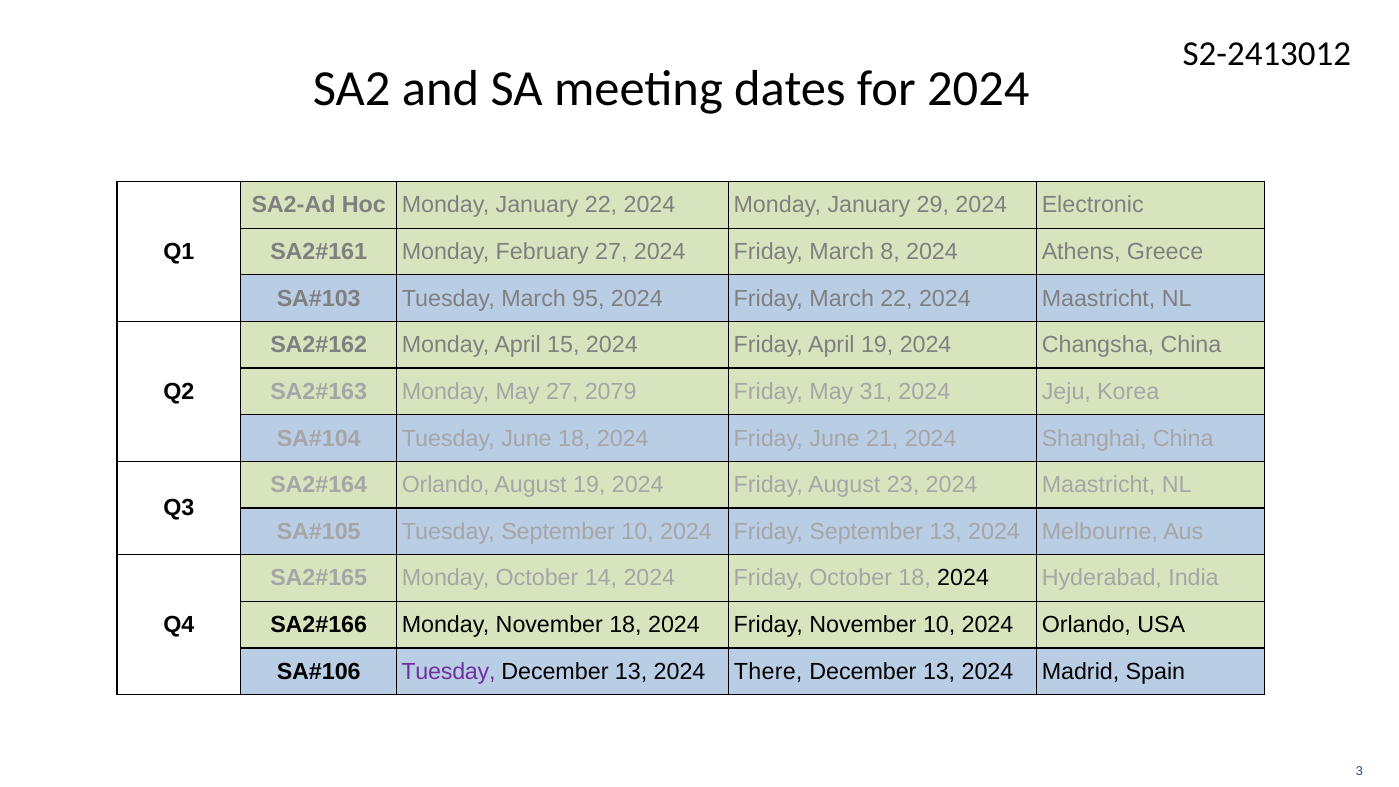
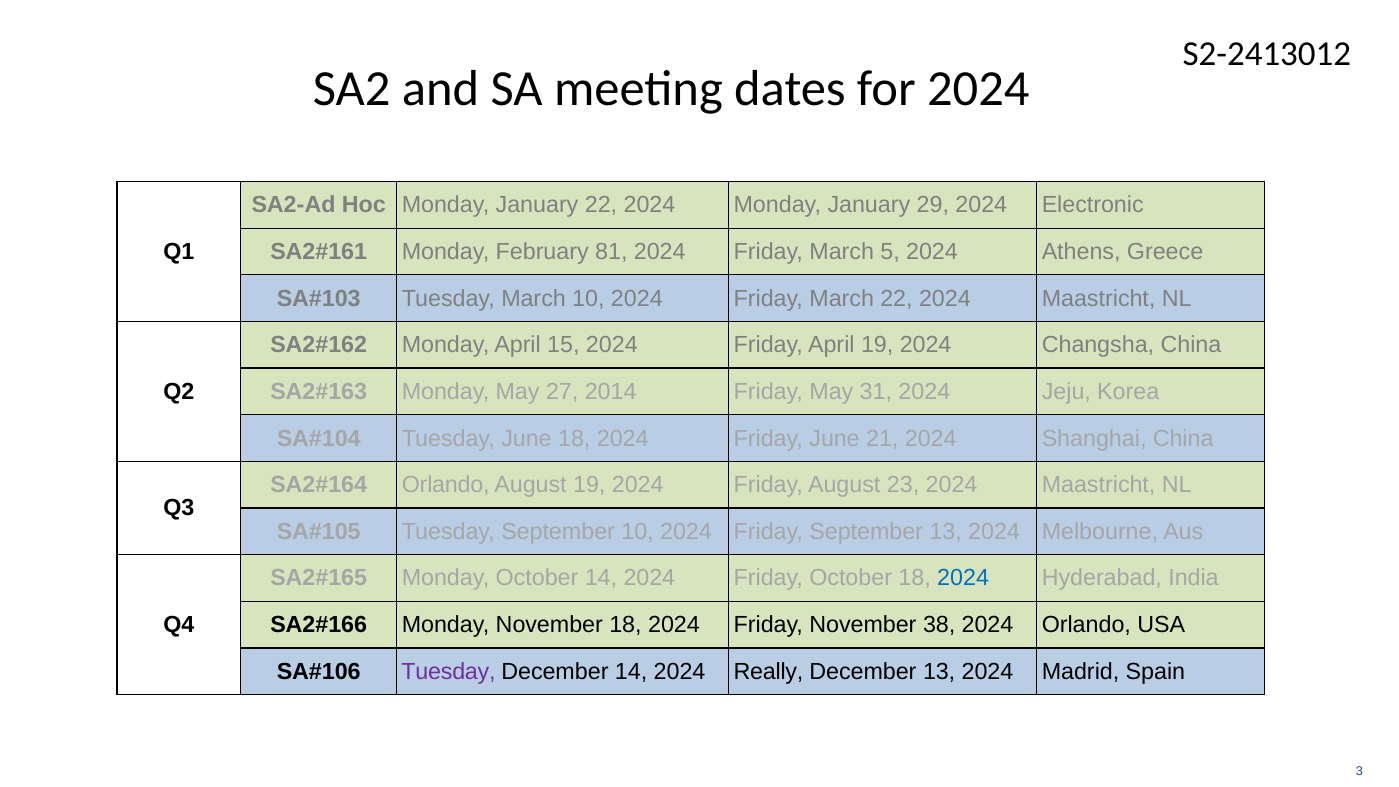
February 27: 27 -> 81 (611, 252)
8: 8 -> 5 (890, 252)
March 95: 95 -> 10 (588, 298)
2079: 2079 -> 2014 (611, 392)
2024 colour: black -> blue (963, 578)
November 10: 10 -> 38 (939, 625)
13: 13 -> 14 (631, 672)
There: There -> Really (768, 672)
